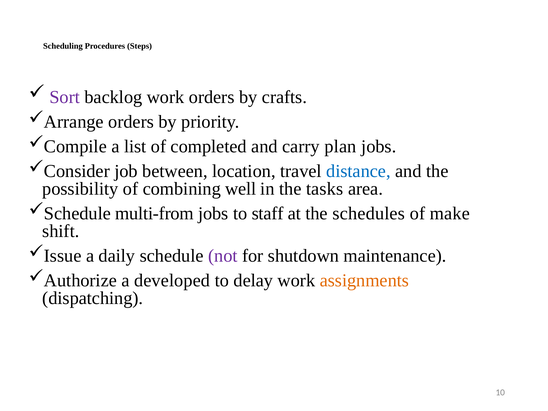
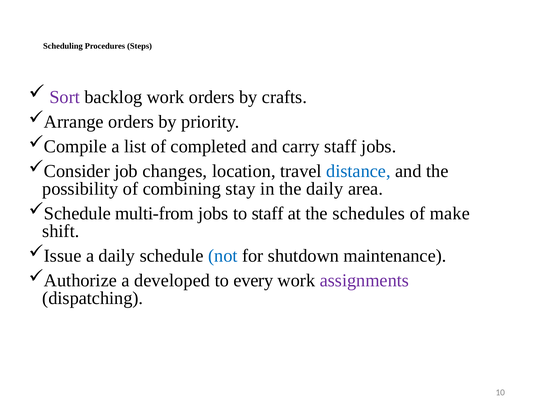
carry plan: plan -> staff (341, 146)
between: between -> changes (175, 171)
well: well -> stay (241, 189)
the tasks: tasks -> daily (325, 189)
not colour: purple -> blue (223, 256)
delay: delay -> every (253, 280)
assignments colour: orange -> purple (364, 280)
